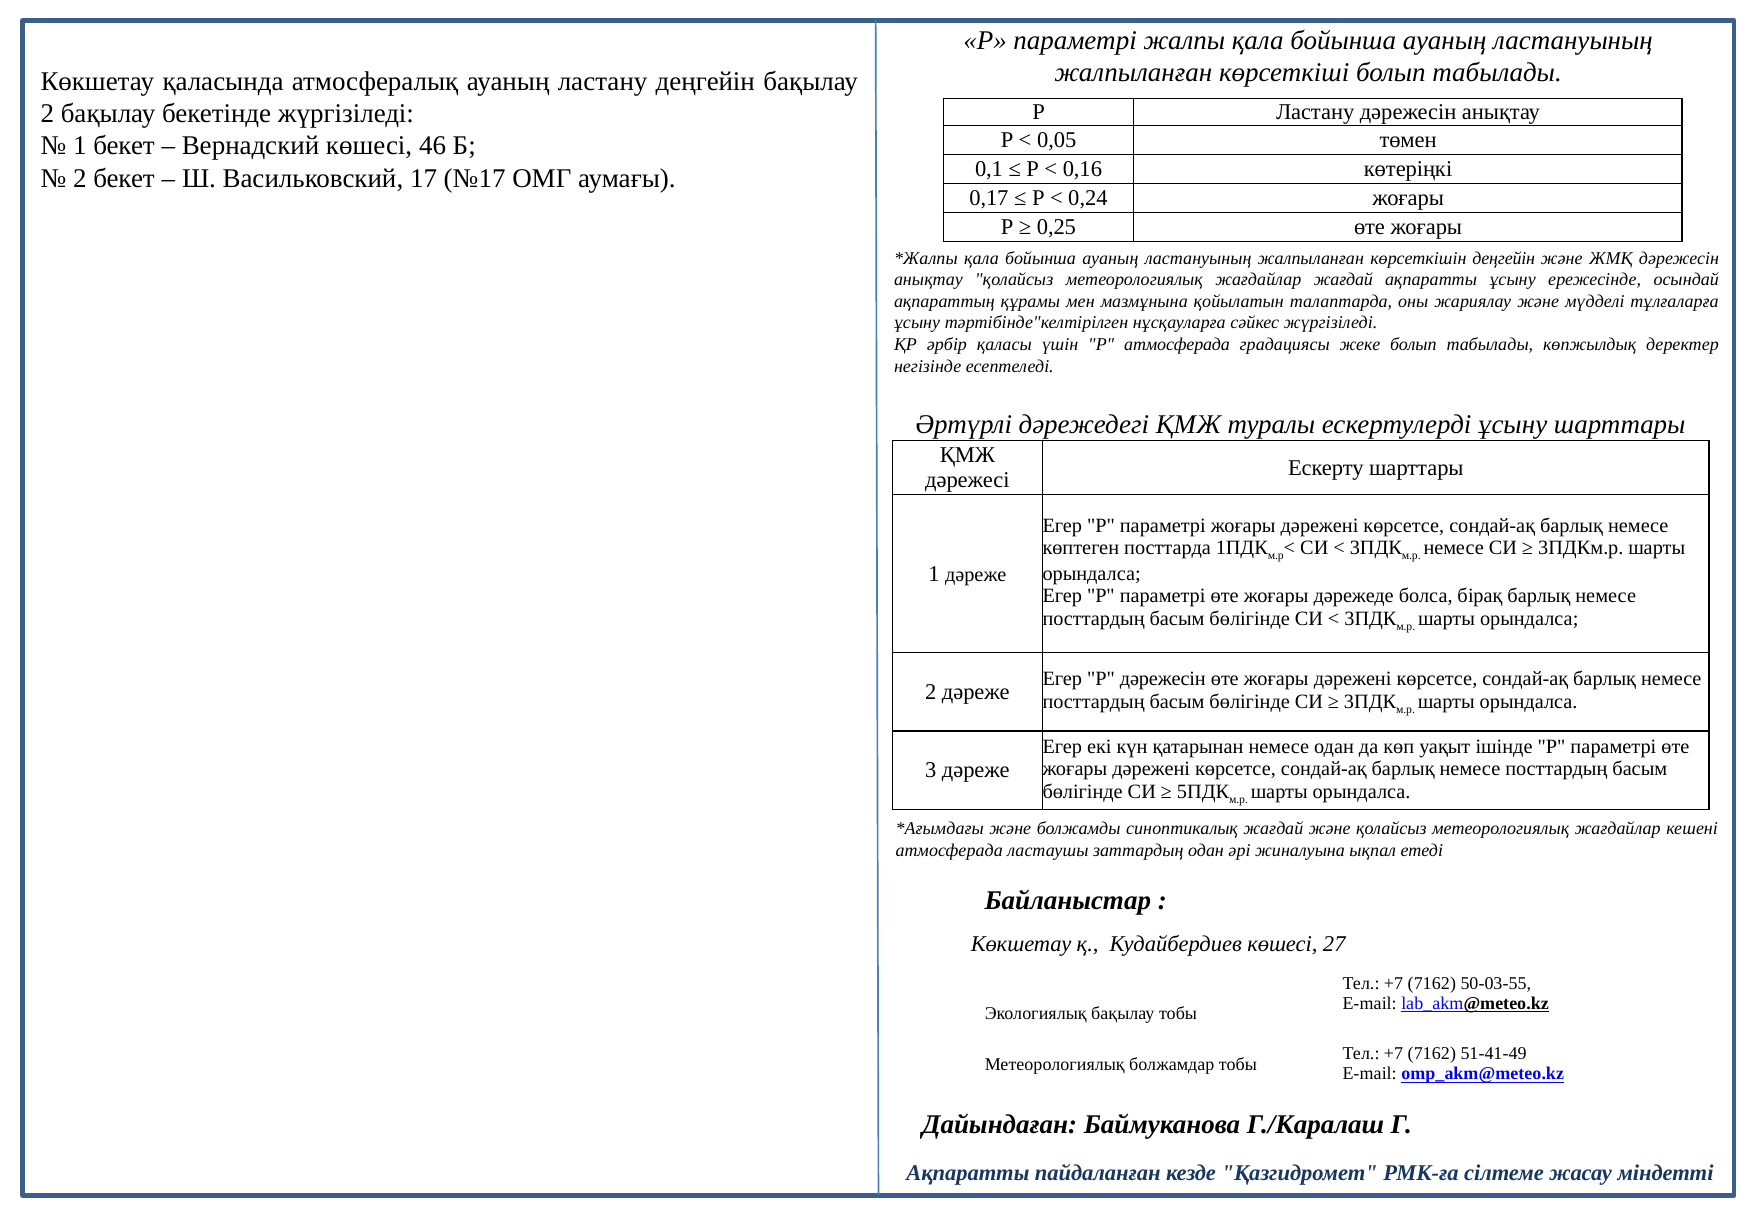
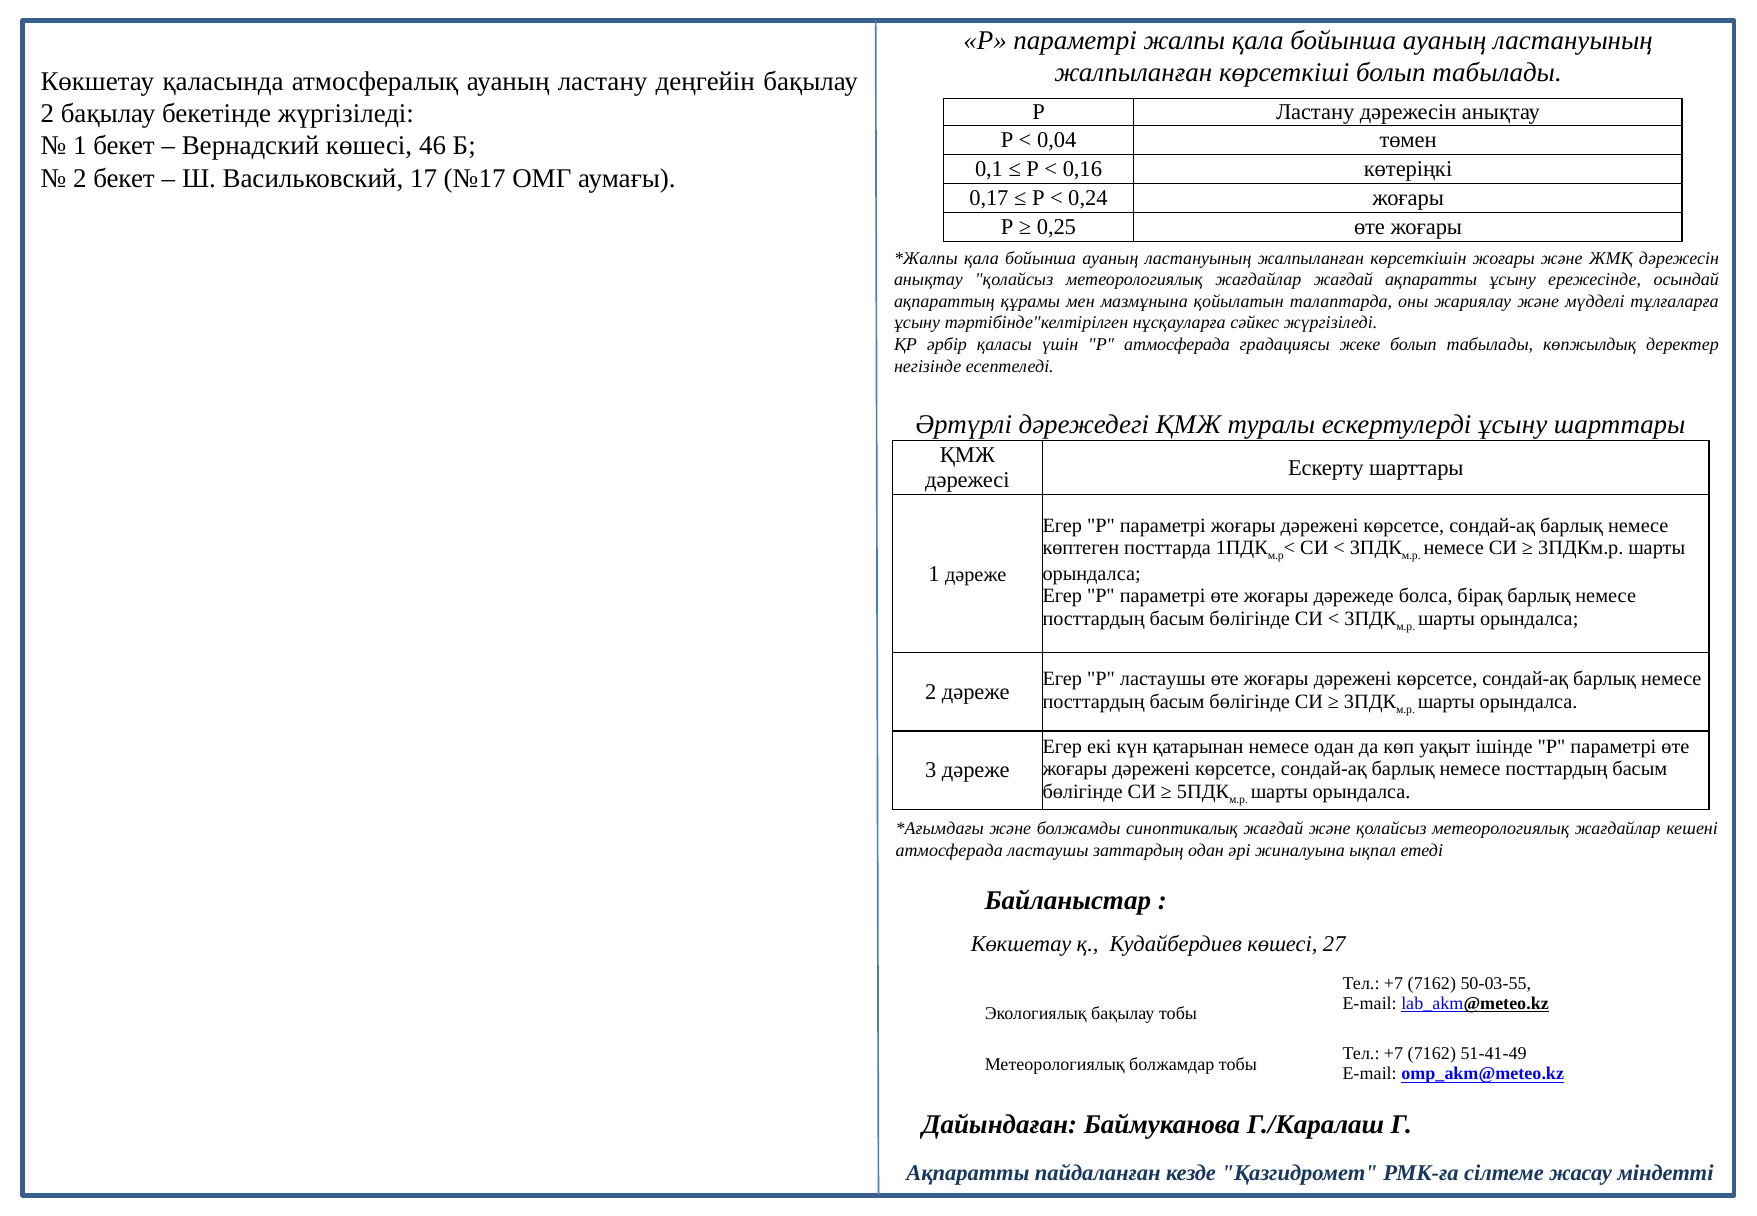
0,05: 0,05 -> 0,04 (1057, 140)
көрсеткішін деңгейін: деңгейін -> жоғары (1504, 258)
Р дәрежесін: дәрежесін -> ластаушы (1163, 679)
